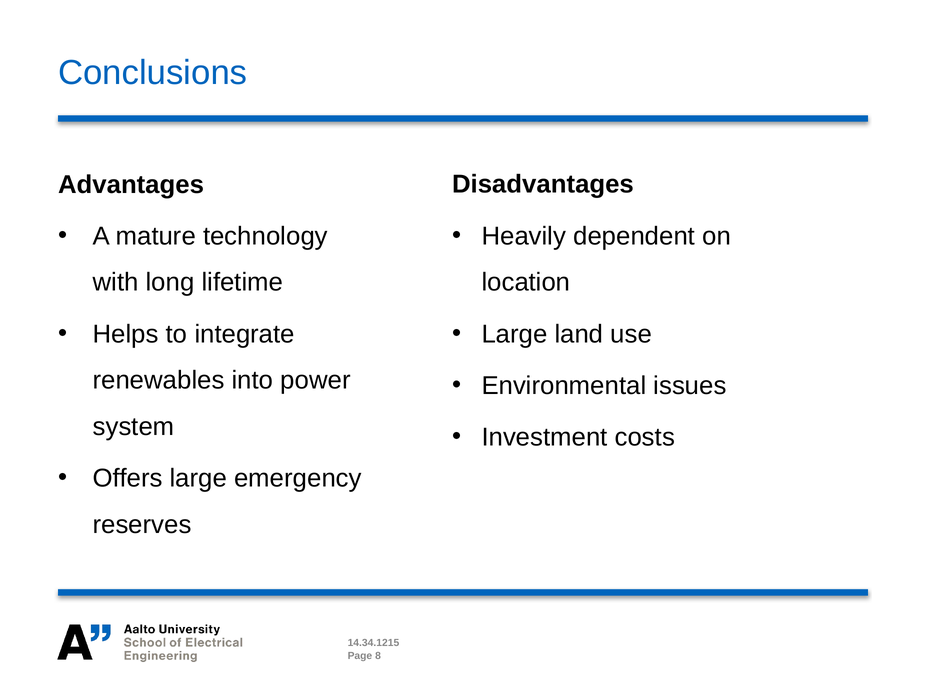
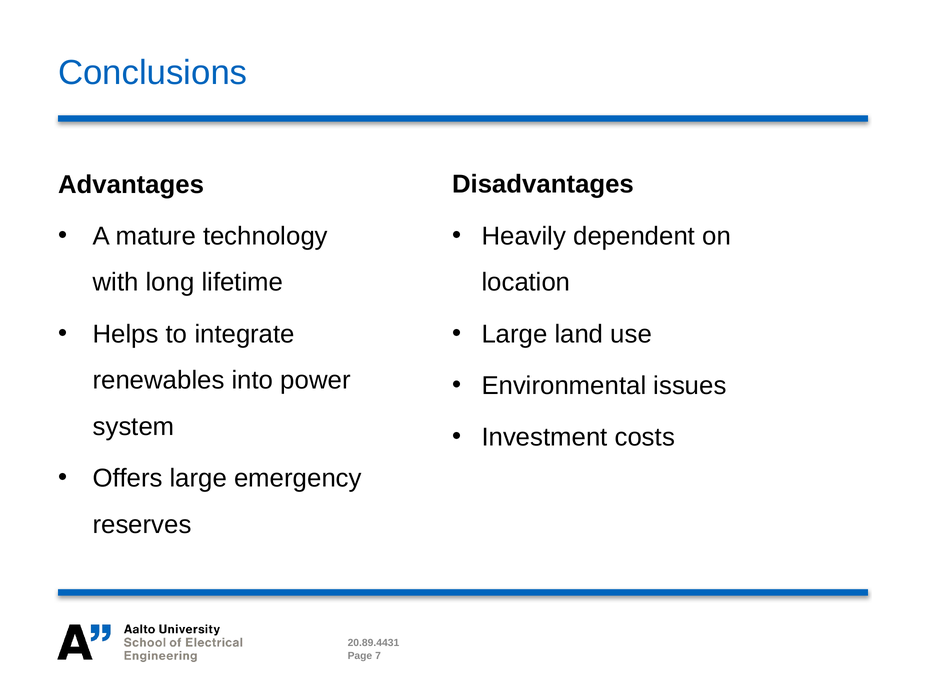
14.34.1215: 14.34.1215 -> 20.89.4431 (373, 643)
8: 8 -> 7 (378, 656)
